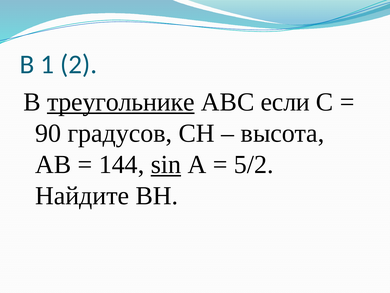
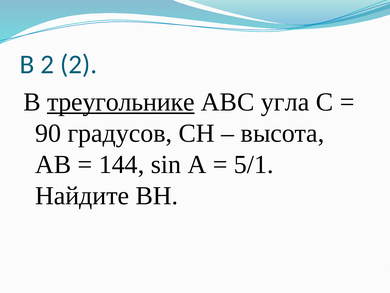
В 1: 1 -> 2 (47, 64)
если: если -> угла (285, 102)
sin underline: present -> none (166, 164)
5/2: 5/2 -> 5/1 (254, 164)
